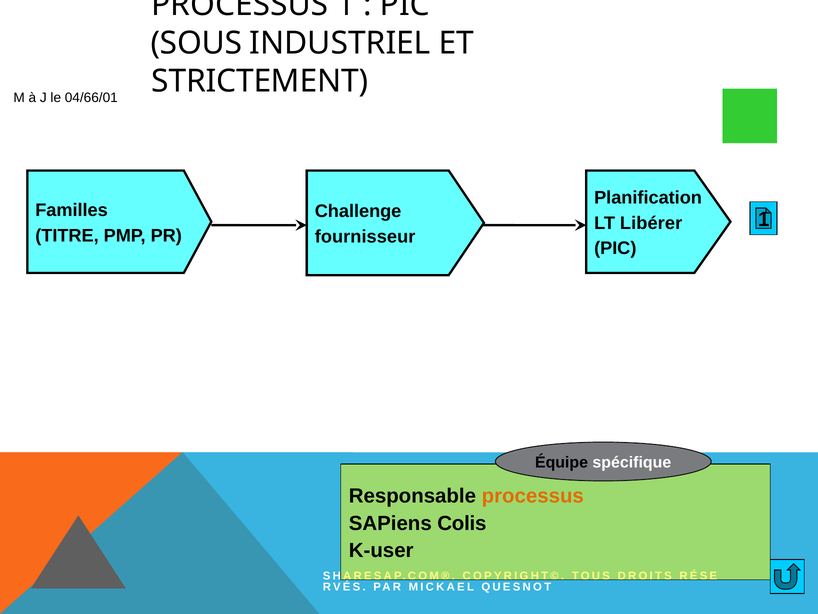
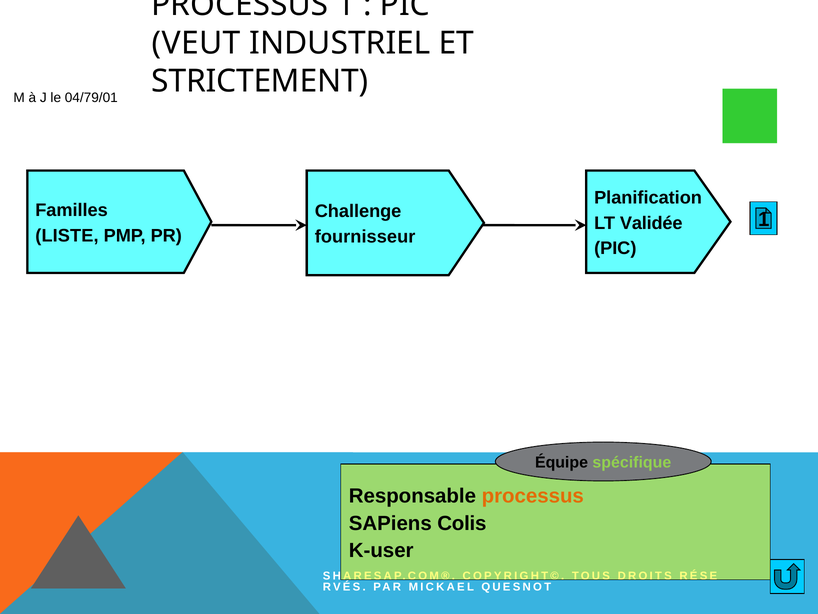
SOUS: SOUS -> VEUT (196, 43)
04/66/01: 04/66/01 -> 04/79/01 (91, 98)
Libérer: Libérer -> Validée (651, 223)
TITRE: TITRE -> LISTE (67, 236)
spécifique colour: white -> light green (632, 462)
